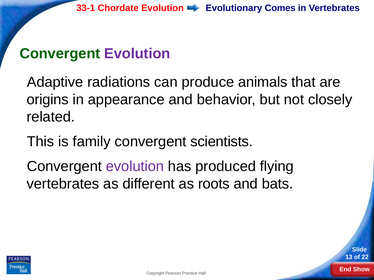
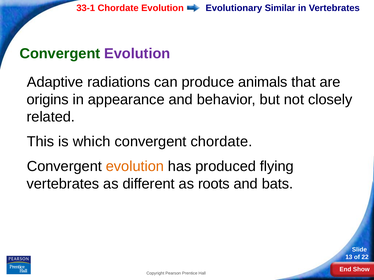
Comes: Comes -> Similar (280, 8)
family: family -> which (92, 142)
convergent scientists: scientists -> chordate (221, 142)
evolution colour: purple -> orange (135, 167)
